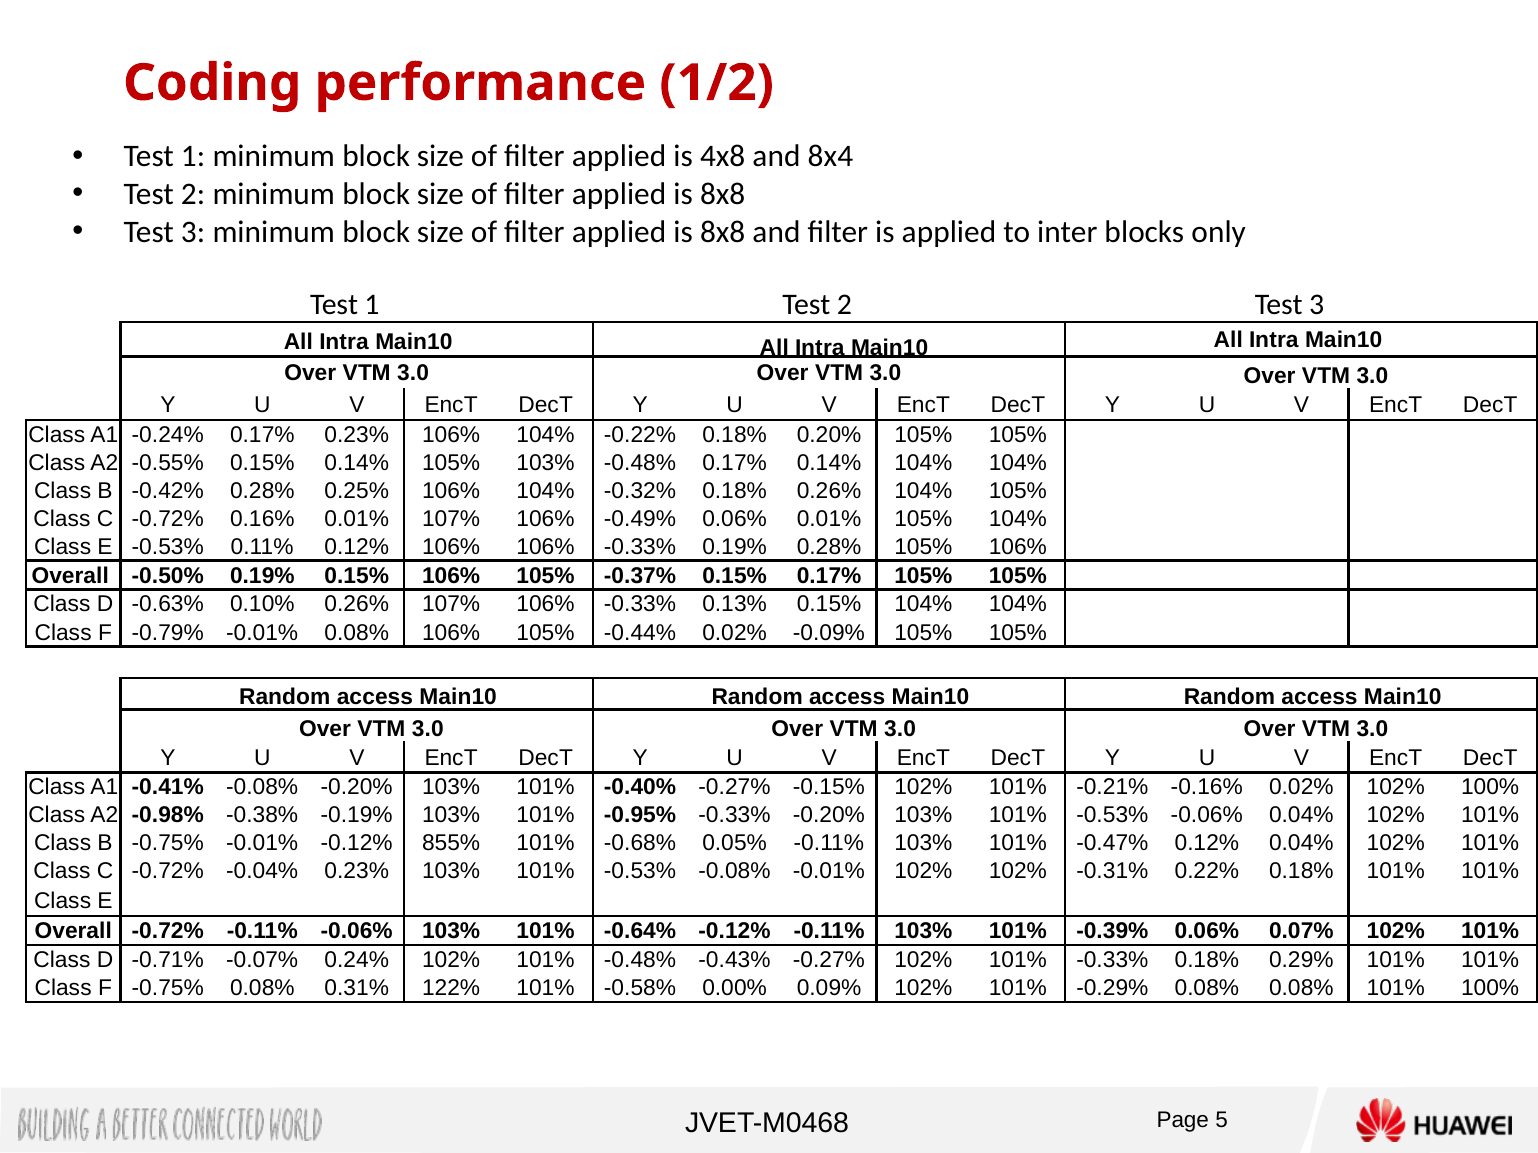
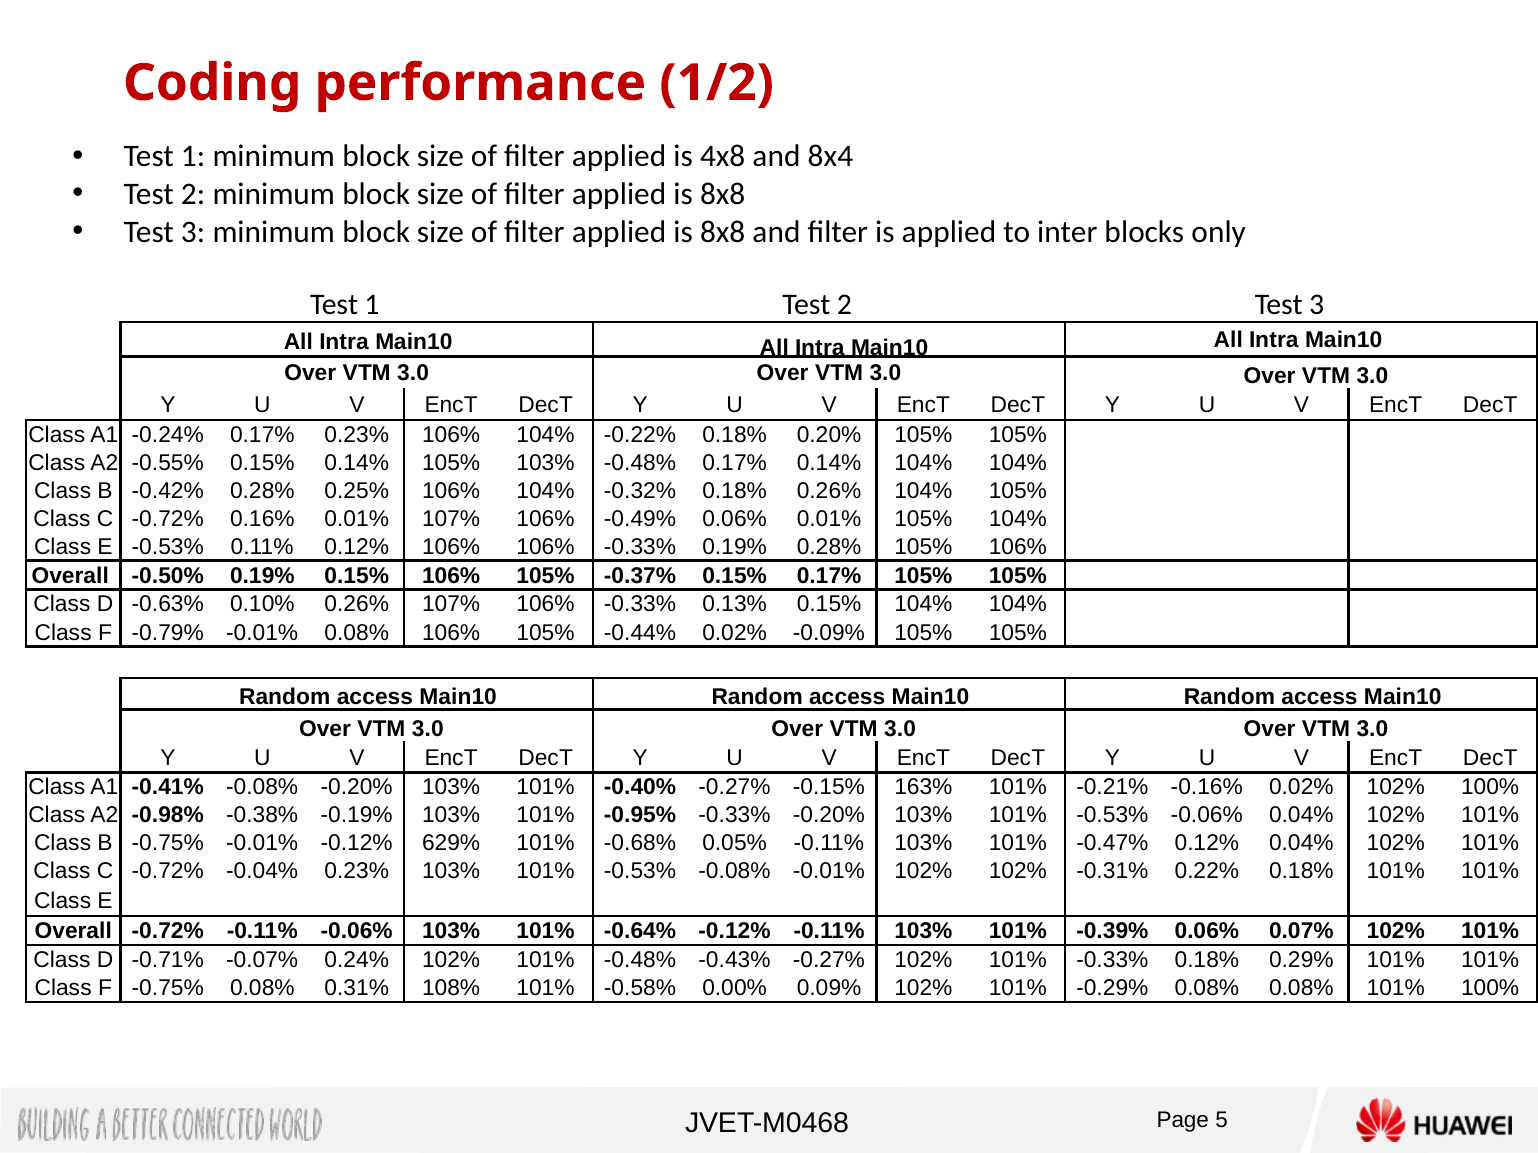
-0.15% 102%: 102% -> 163% (923, 788)
855%: 855% -> 629% (451, 844)
122%: 122% -> 108% (451, 989)
